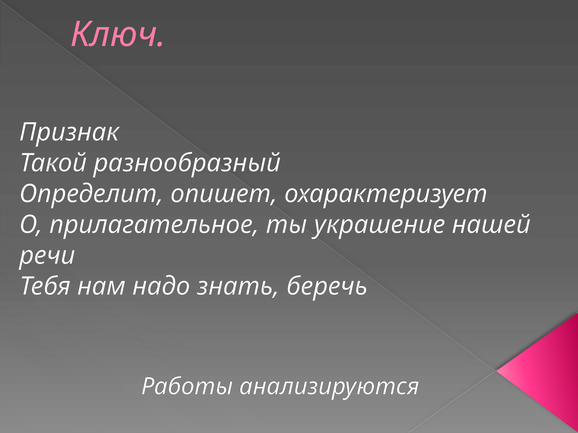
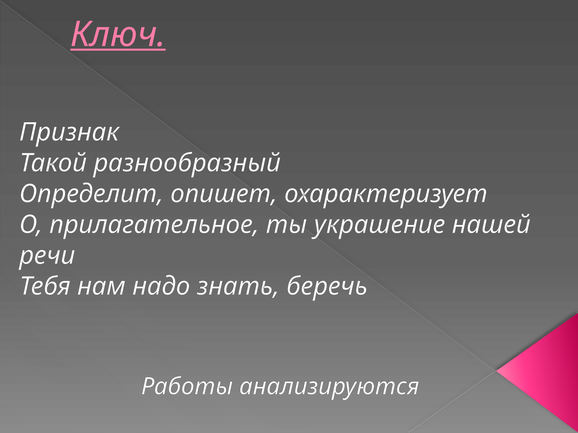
Ключ underline: none -> present (118, 35)
